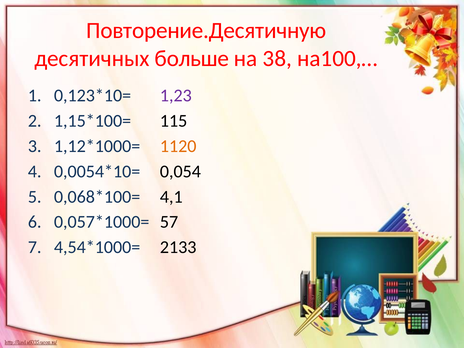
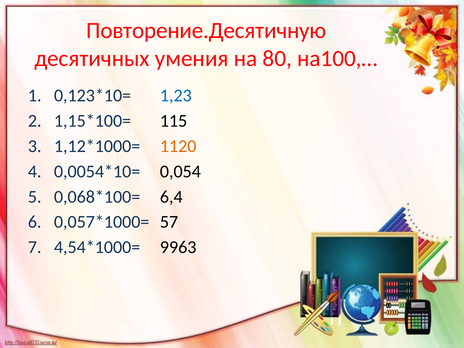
больше: больше -> умения (192, 58)
38: 38 -> 80 (277, 58)
1,23 colour: purple -> blue (176, 96)
4,1: 4,1 -> 6,4 (171, 197)
2133: 2133 -> 9963 (178, 247)
